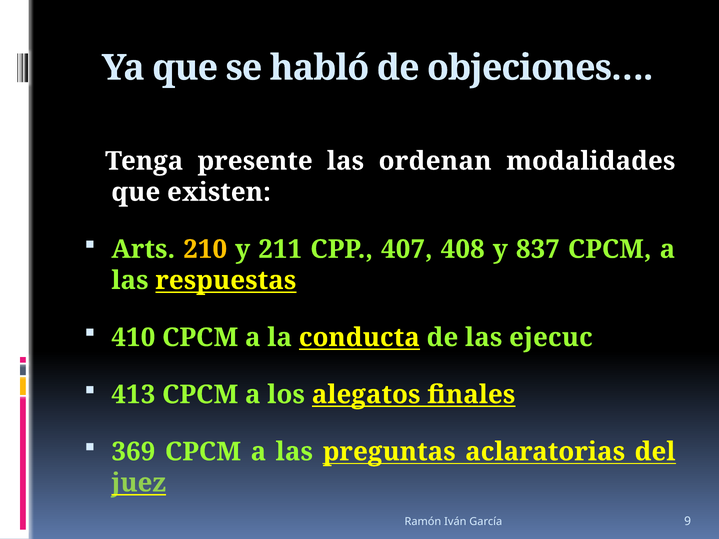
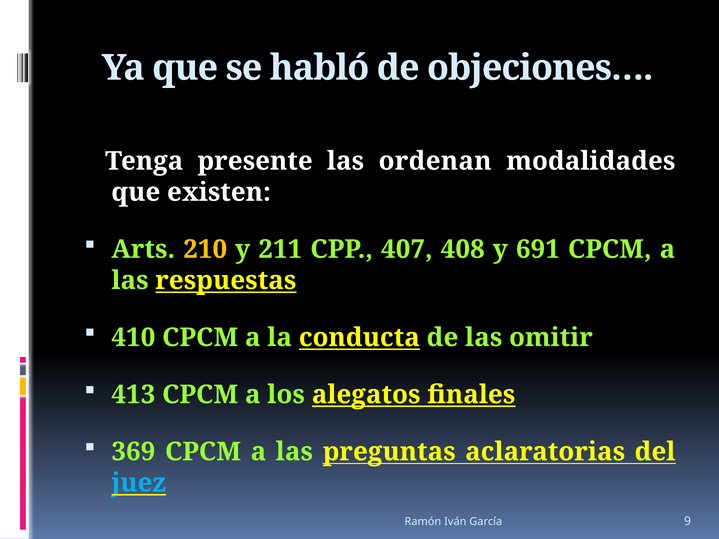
837: 837 -> 691 (538, 249)
ejecuc: ejecuc -> omitir (551, 338)
juez colour: light green -> light blue (139, 483)
